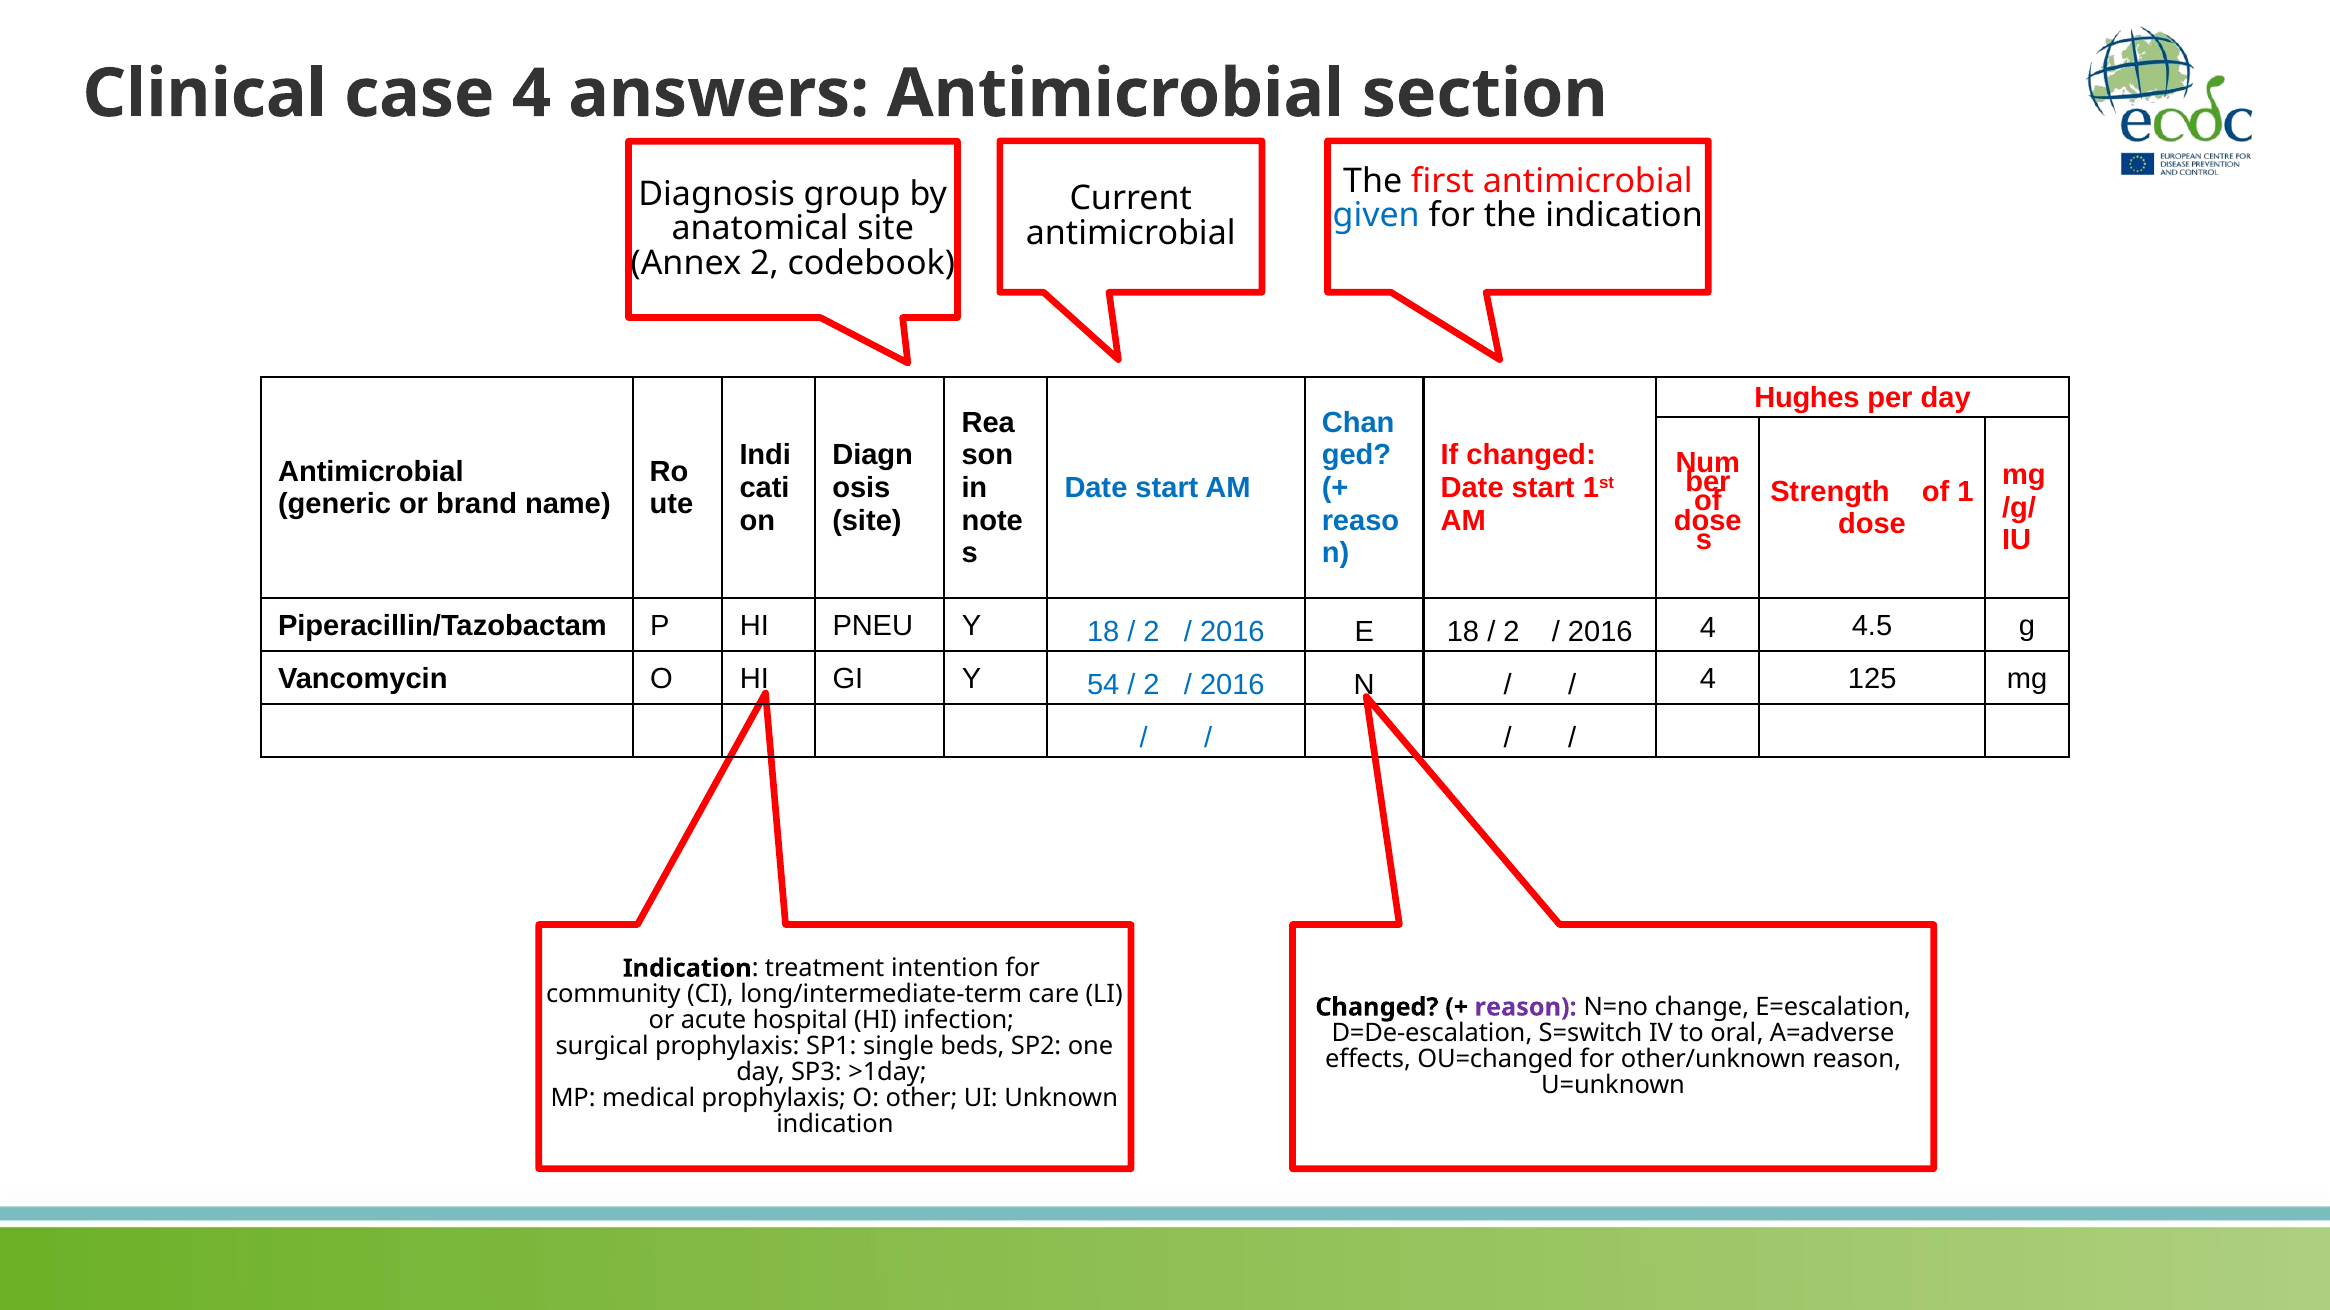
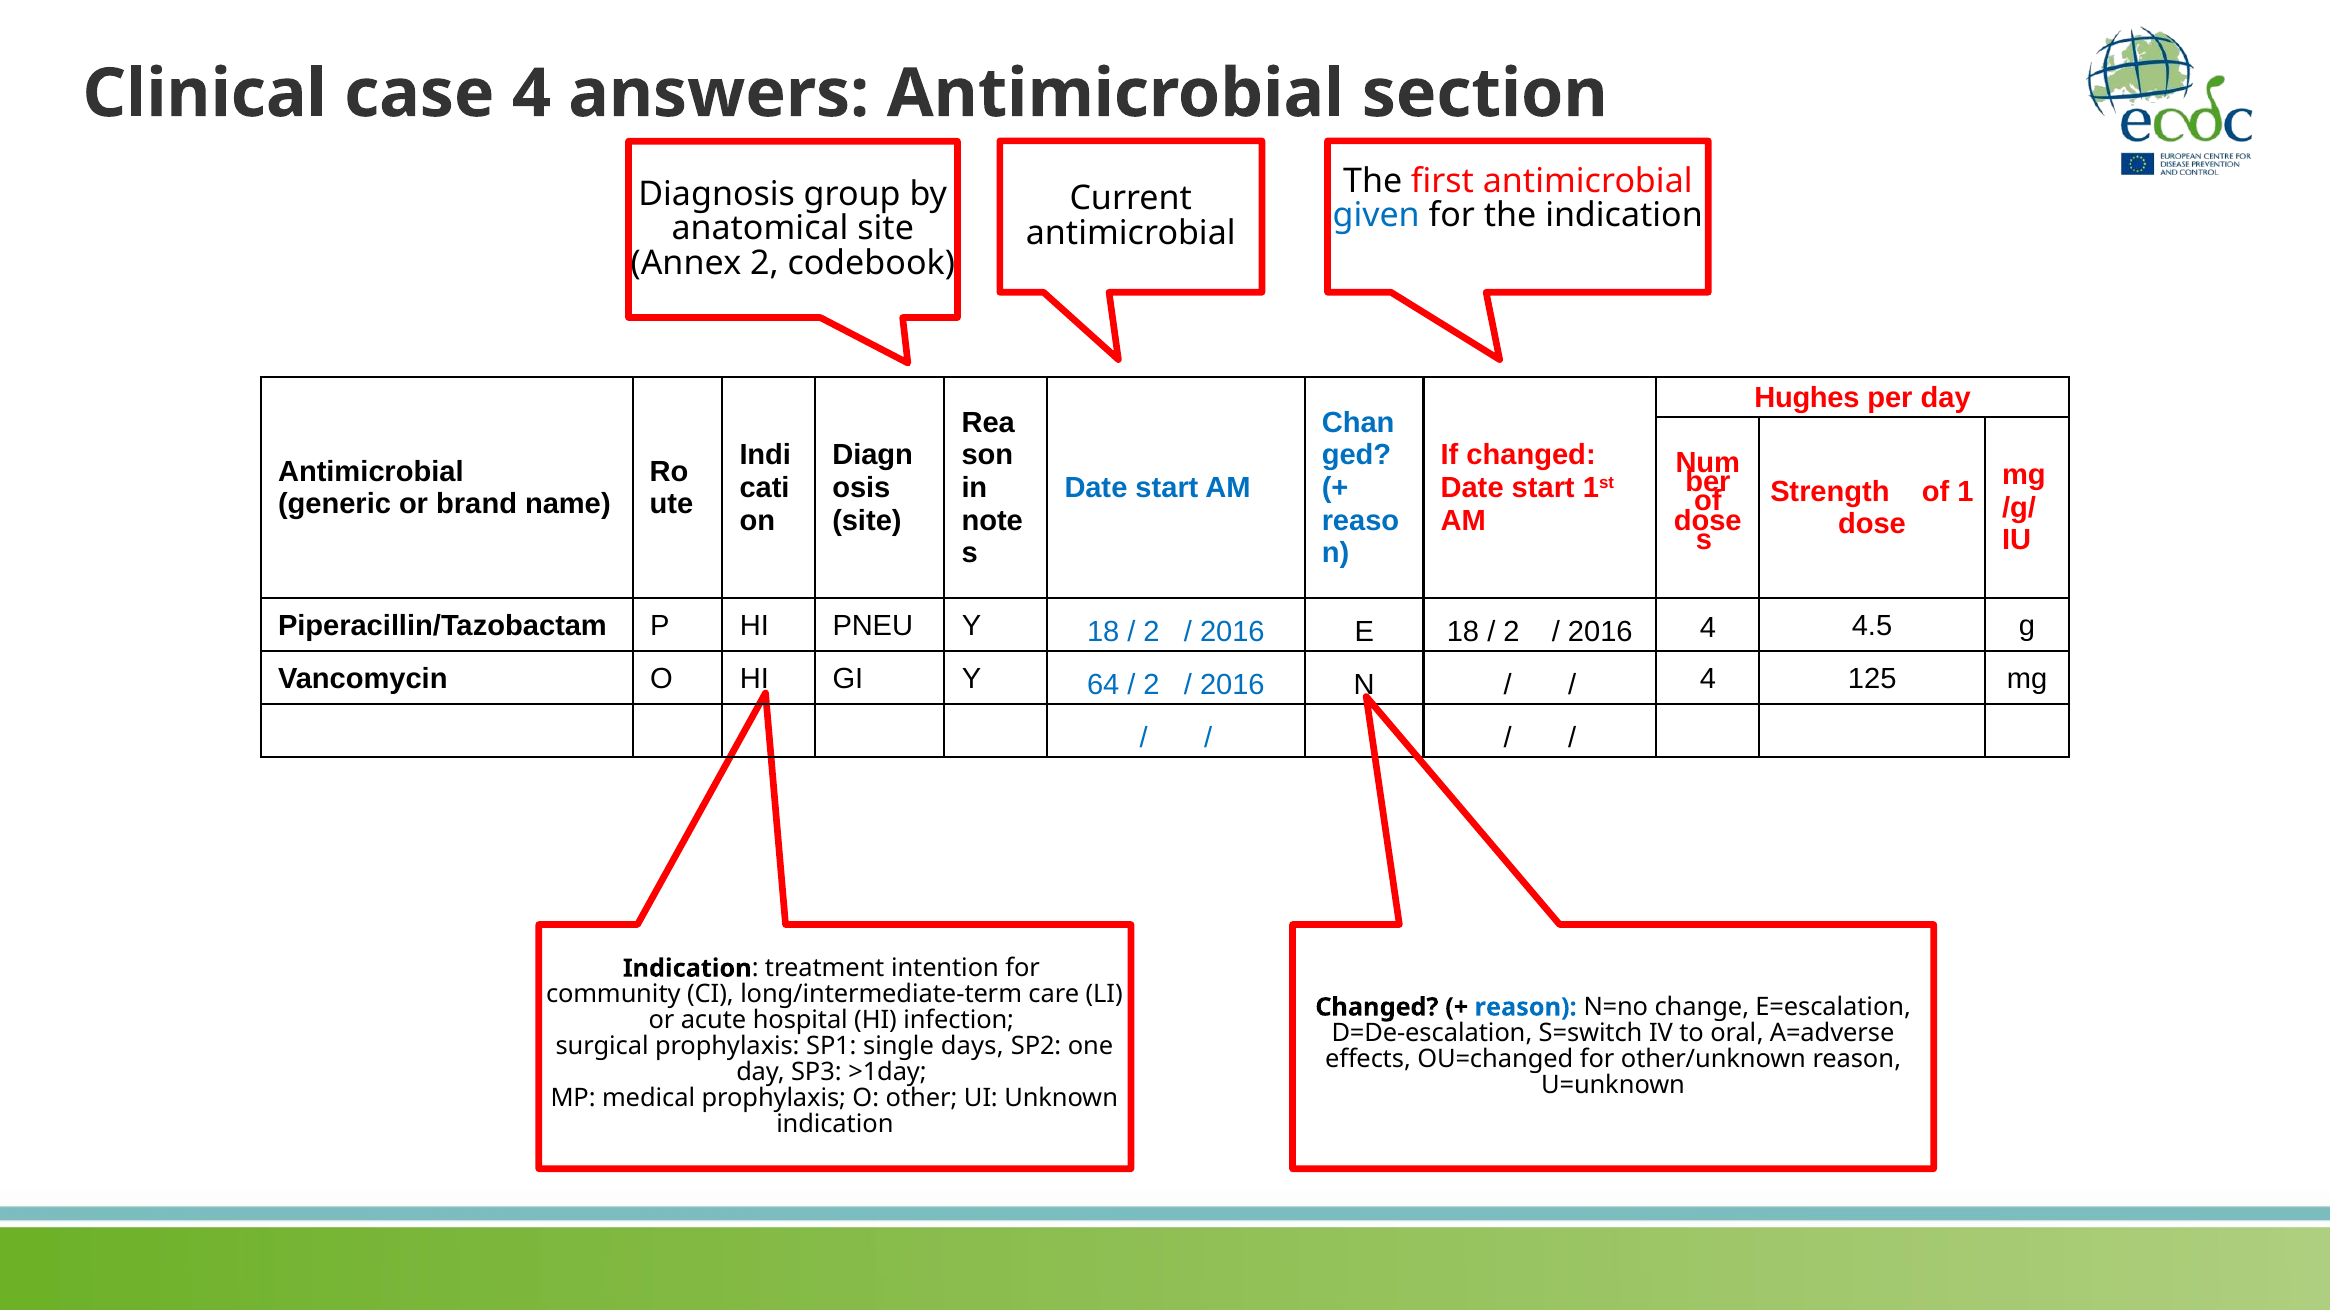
54: 54 -> 64 (1103, 685)
reason colour: purple -> blue (1526, 1008)
beds: beds -> days (972, 1047)
